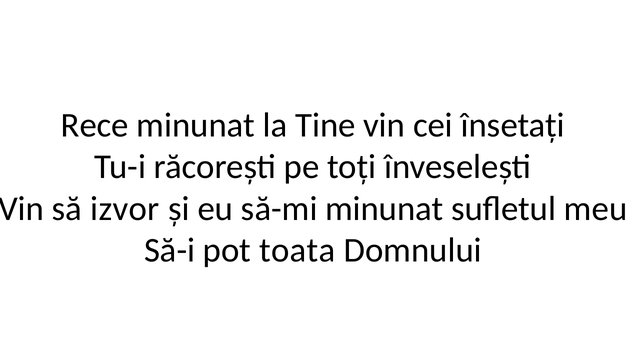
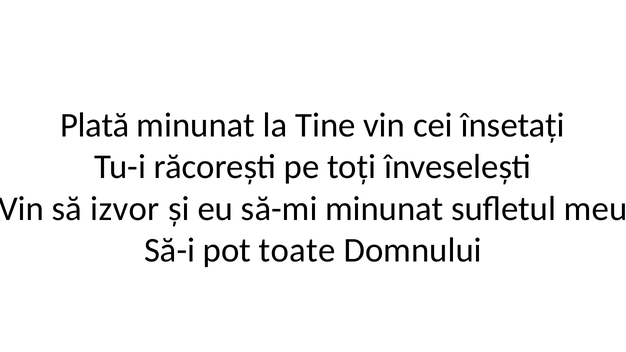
Rece: Rece -> Plată (95, 125)
toata: toata -> toate (297, 250)
